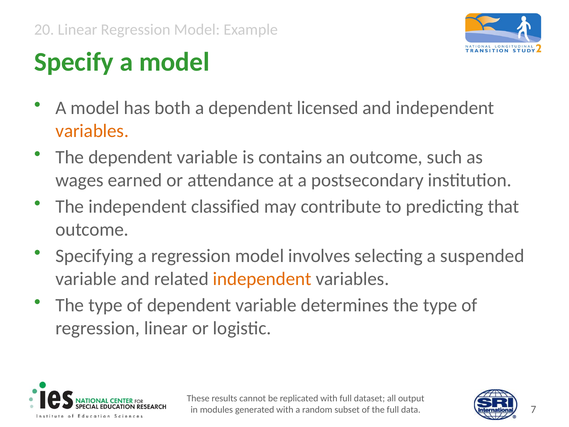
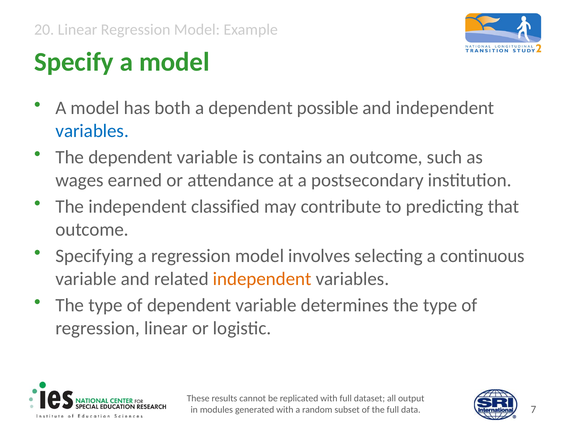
licensed: licensed -> possible (328, 108)
variables colour: orange -> blue (92, 131)
suspended: suspended -> continuous (482, 256)
